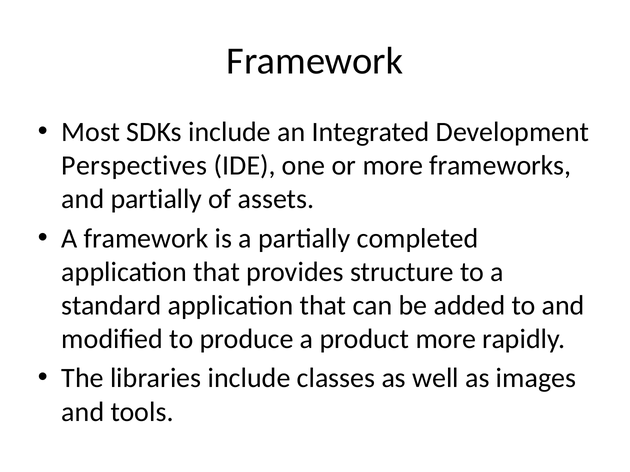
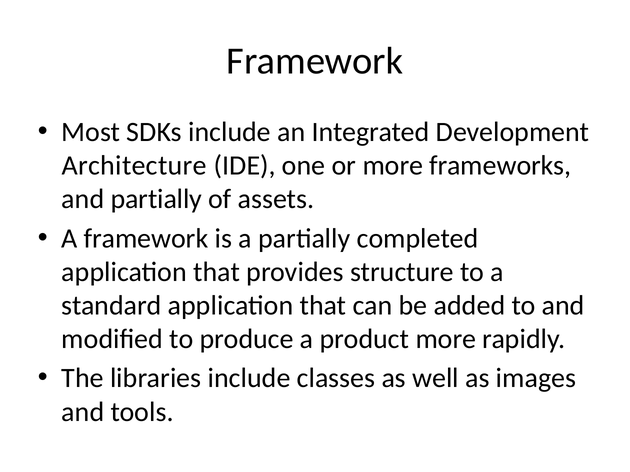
Perspectives: Perspectives -> Architecture (134, 166)
